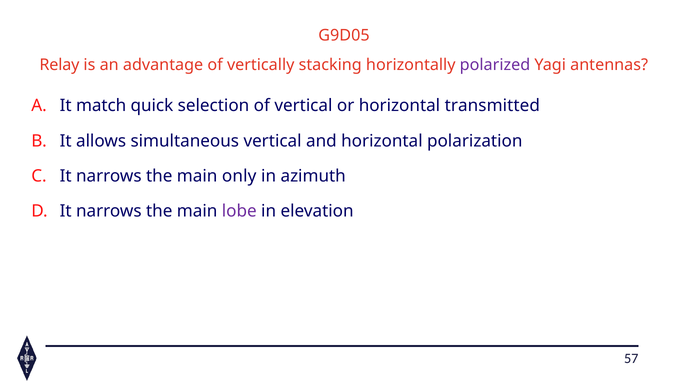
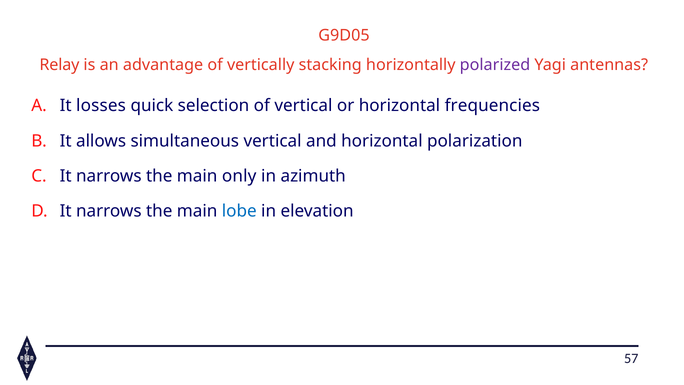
match: match -> losses (101, 106)
transmitted: transmitted -> frequencies (492, 106)
lobe colour: purple -> blue (239, 211)
